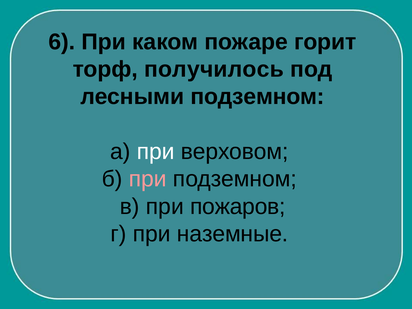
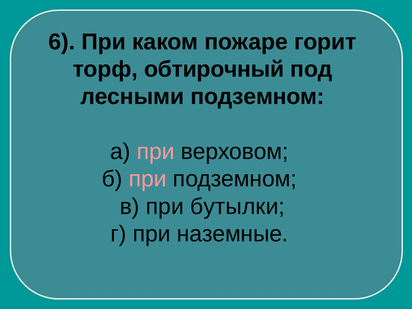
получилось: получилось -> обтирочный (214, 69)
при colour: white -> pink (156, 152)
пожаров: пожаров -> бутылки (238, 207)
